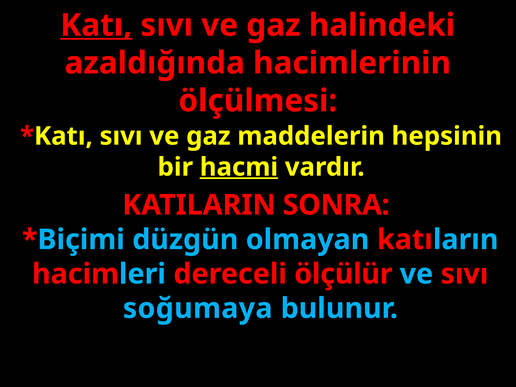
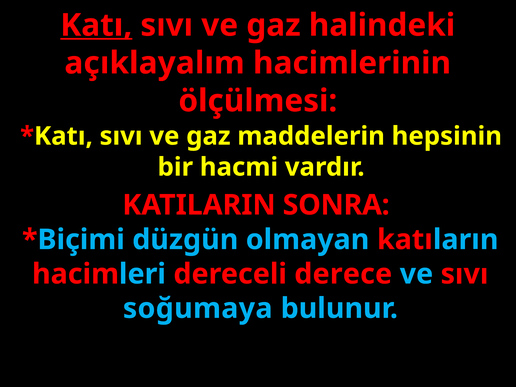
azaldığında: azaldığında -> açıklayalım (155, 63)
hacmi underline: present -> none (239, 167)
ölçülür: ölçülür -> derece (343, 274)
